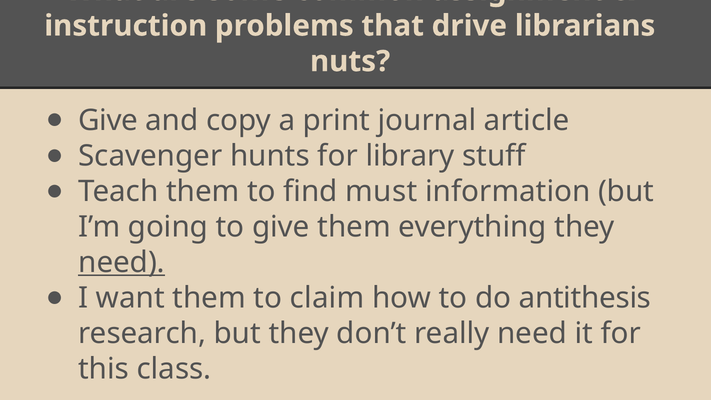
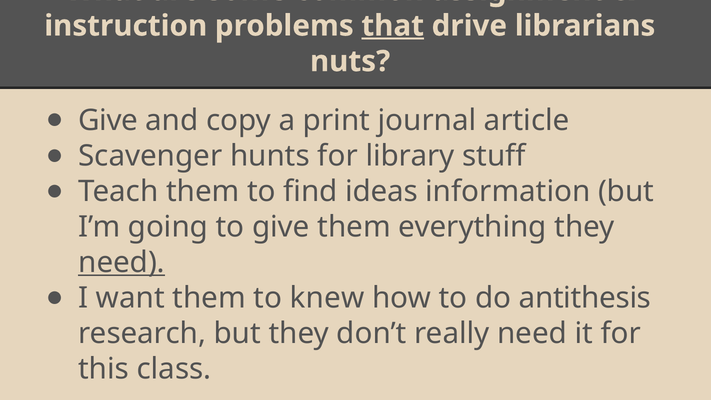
that underline: none -> present (393, 26)
must: must -> ideas (382, 191)
claim: claim -> knew (327, 298)
